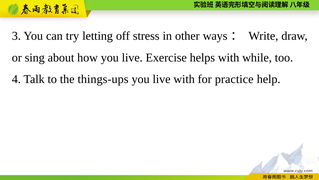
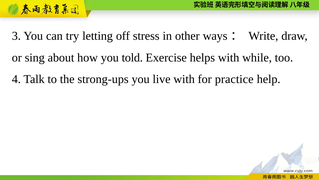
how you live: live -> told (132, 57)
things-ups: things-ups -> strong-ups (103, 79)
